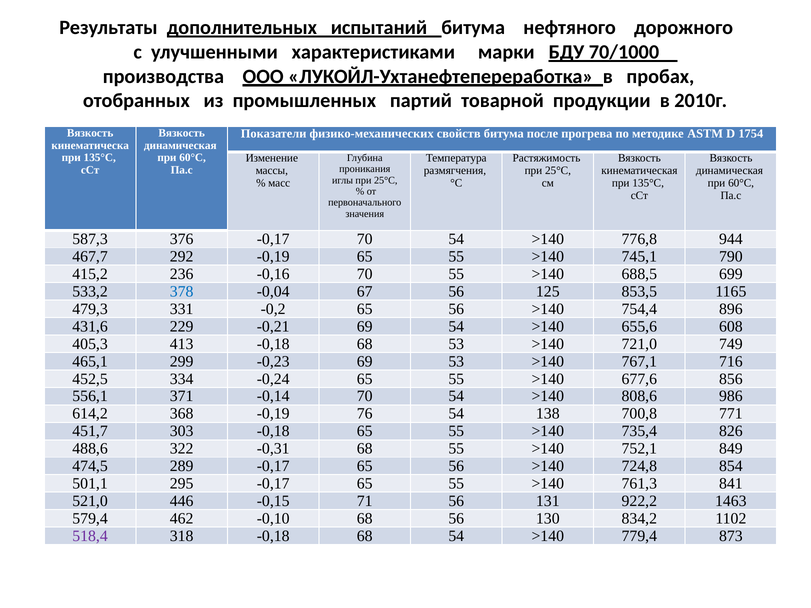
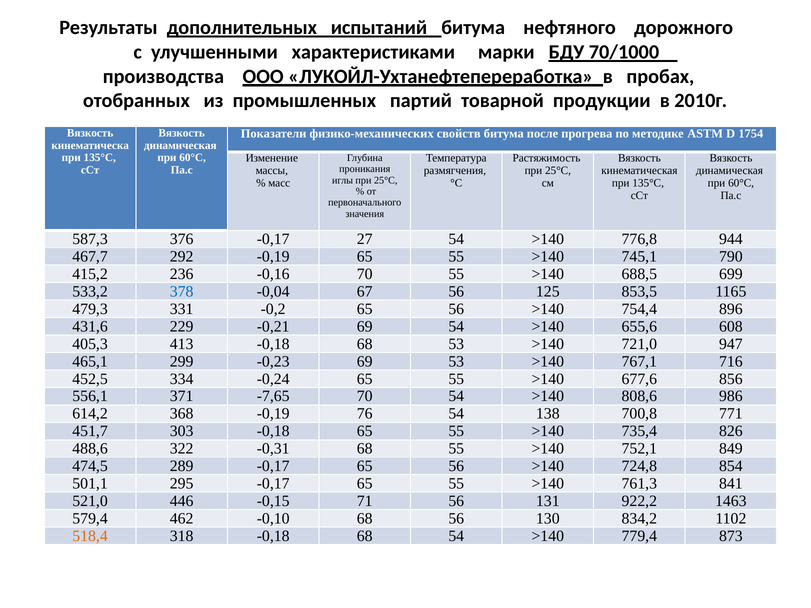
-0,17 70: 70 -> 27 (365, 239)
749: 749 -> 947 (731, 344)
-0,14: -0,14 -> -7,65 (273, 396)
518,4 colour: purple -> orange (90, 536)
